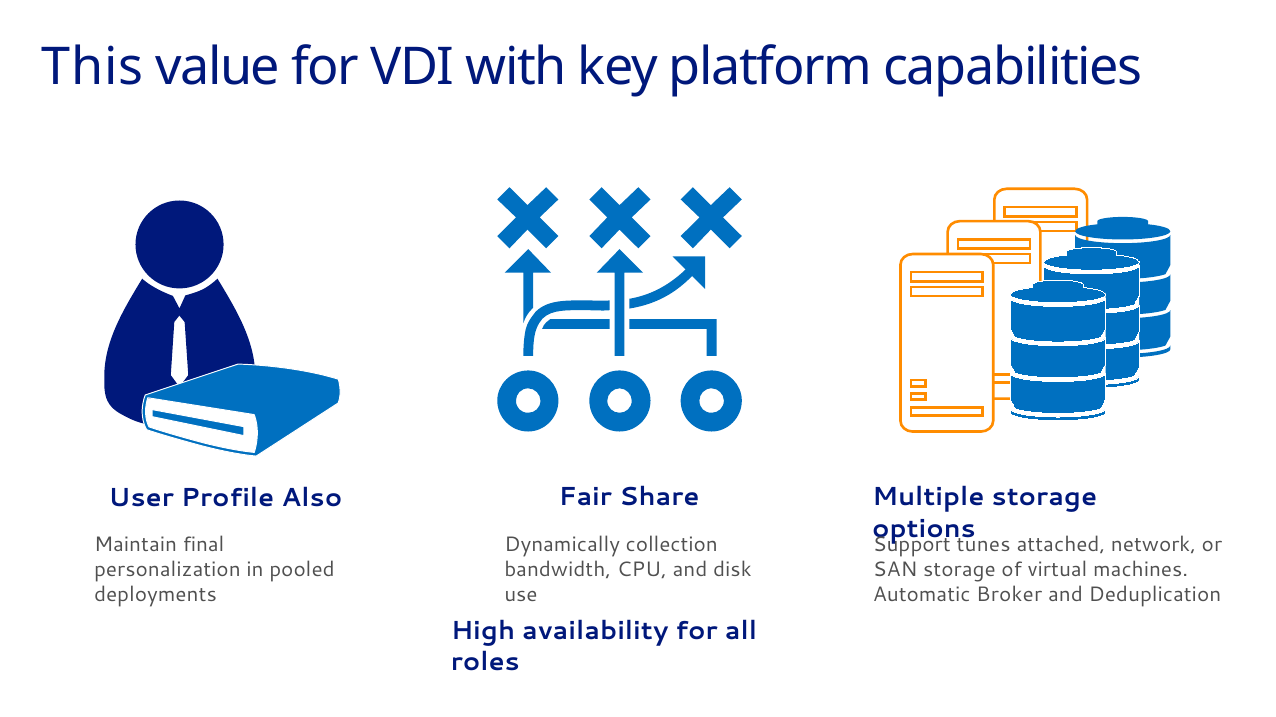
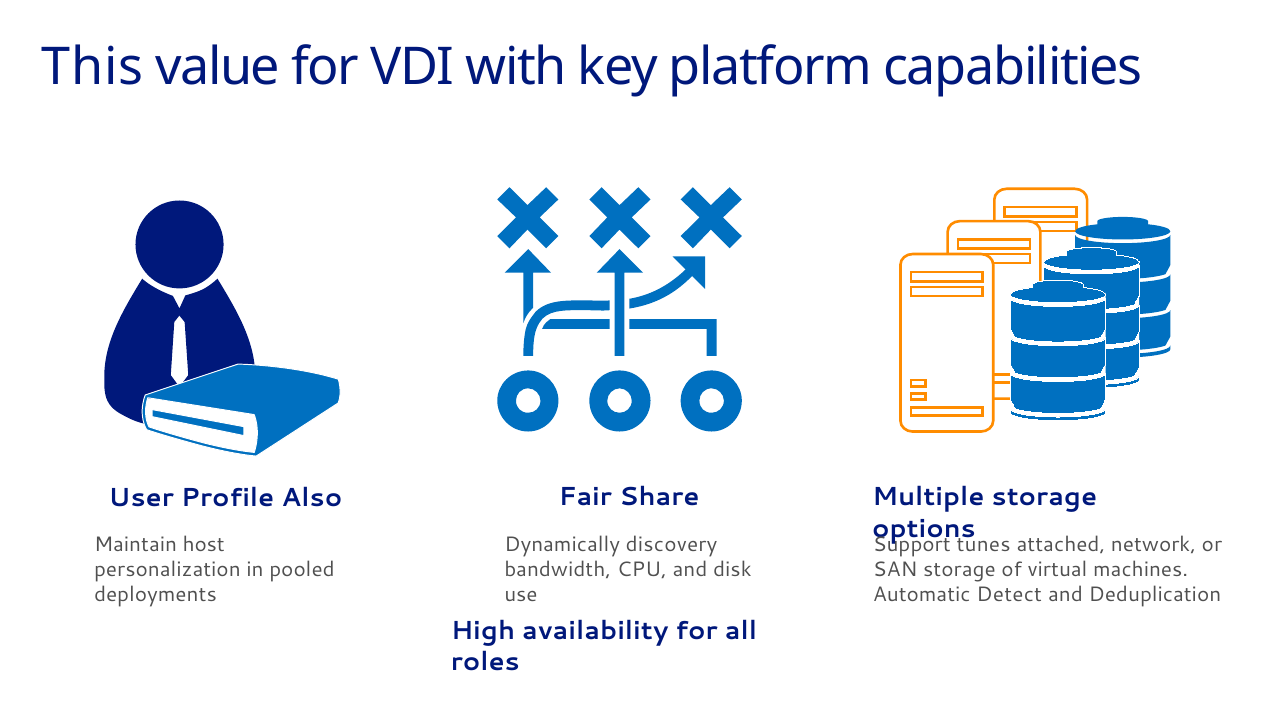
final: final -> host (204, 546)
collection: collection -> discovery (672, 545)
Broker: Broker -> Detect (1009, 595)
